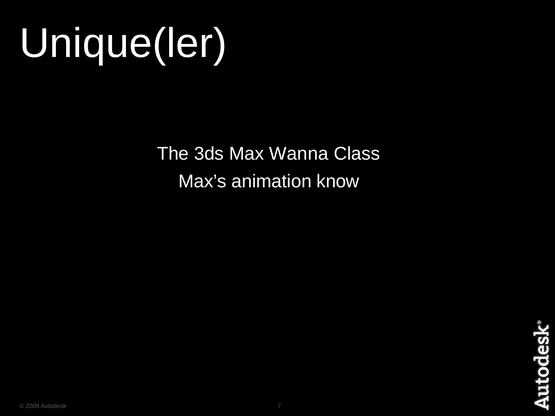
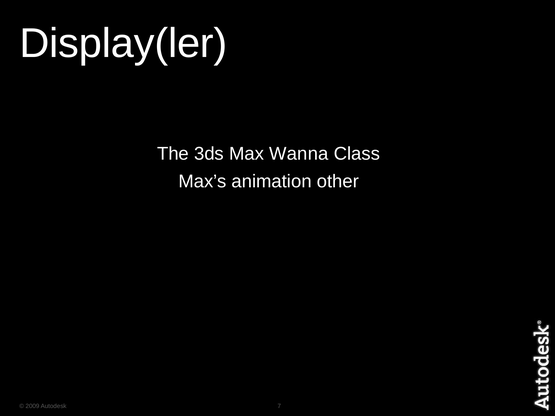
Unique(ler: Unique(ler -> Display(ler (123, 43)
know: know -> other (338, 182)
